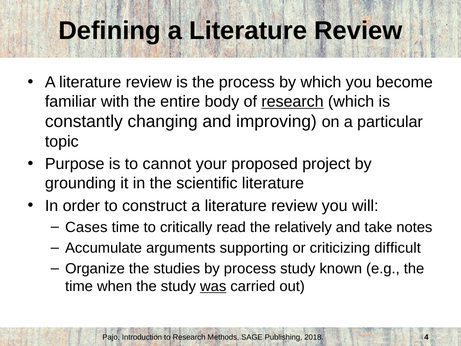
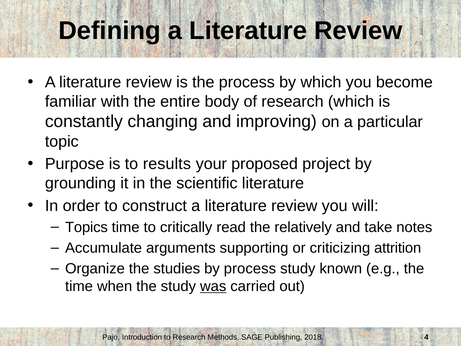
research underline: present -> none (292, 101)
cannot: cannot -> results (167, 164)
Cases: Cases -> Topics (86, 227)
difficult: difficult -> attrition (398, 248)
